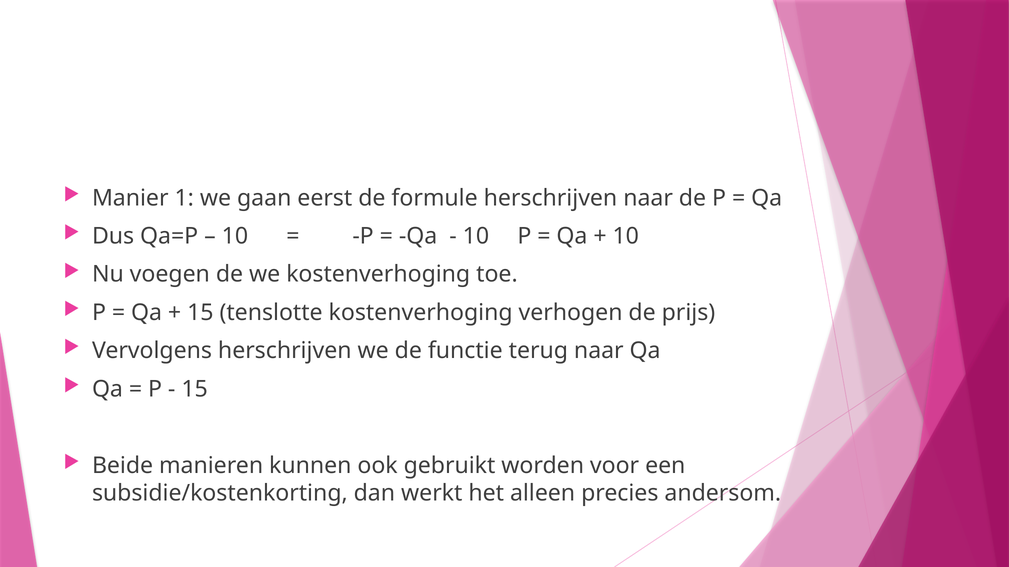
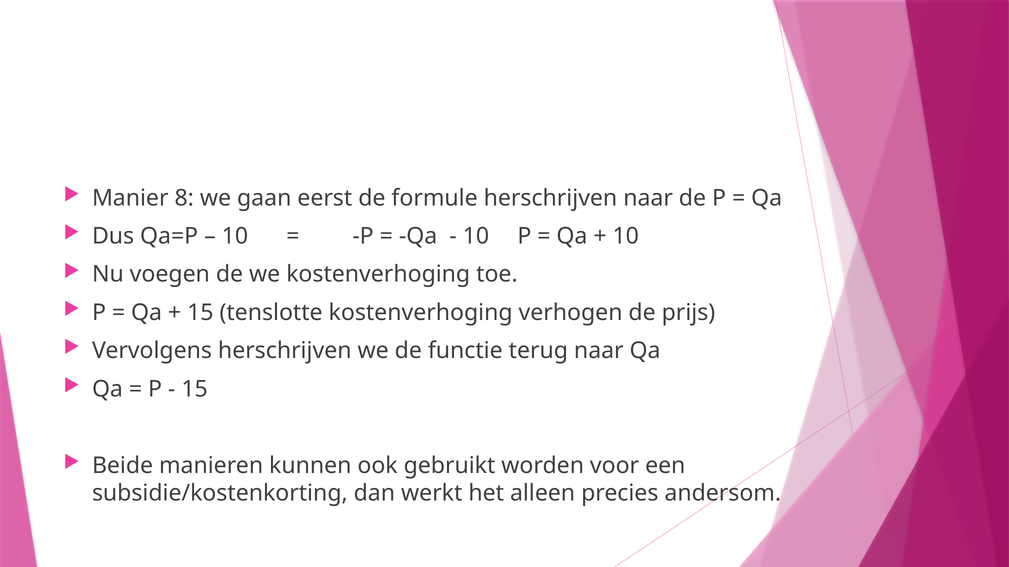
1: 1 -> 8 (184, 198)
